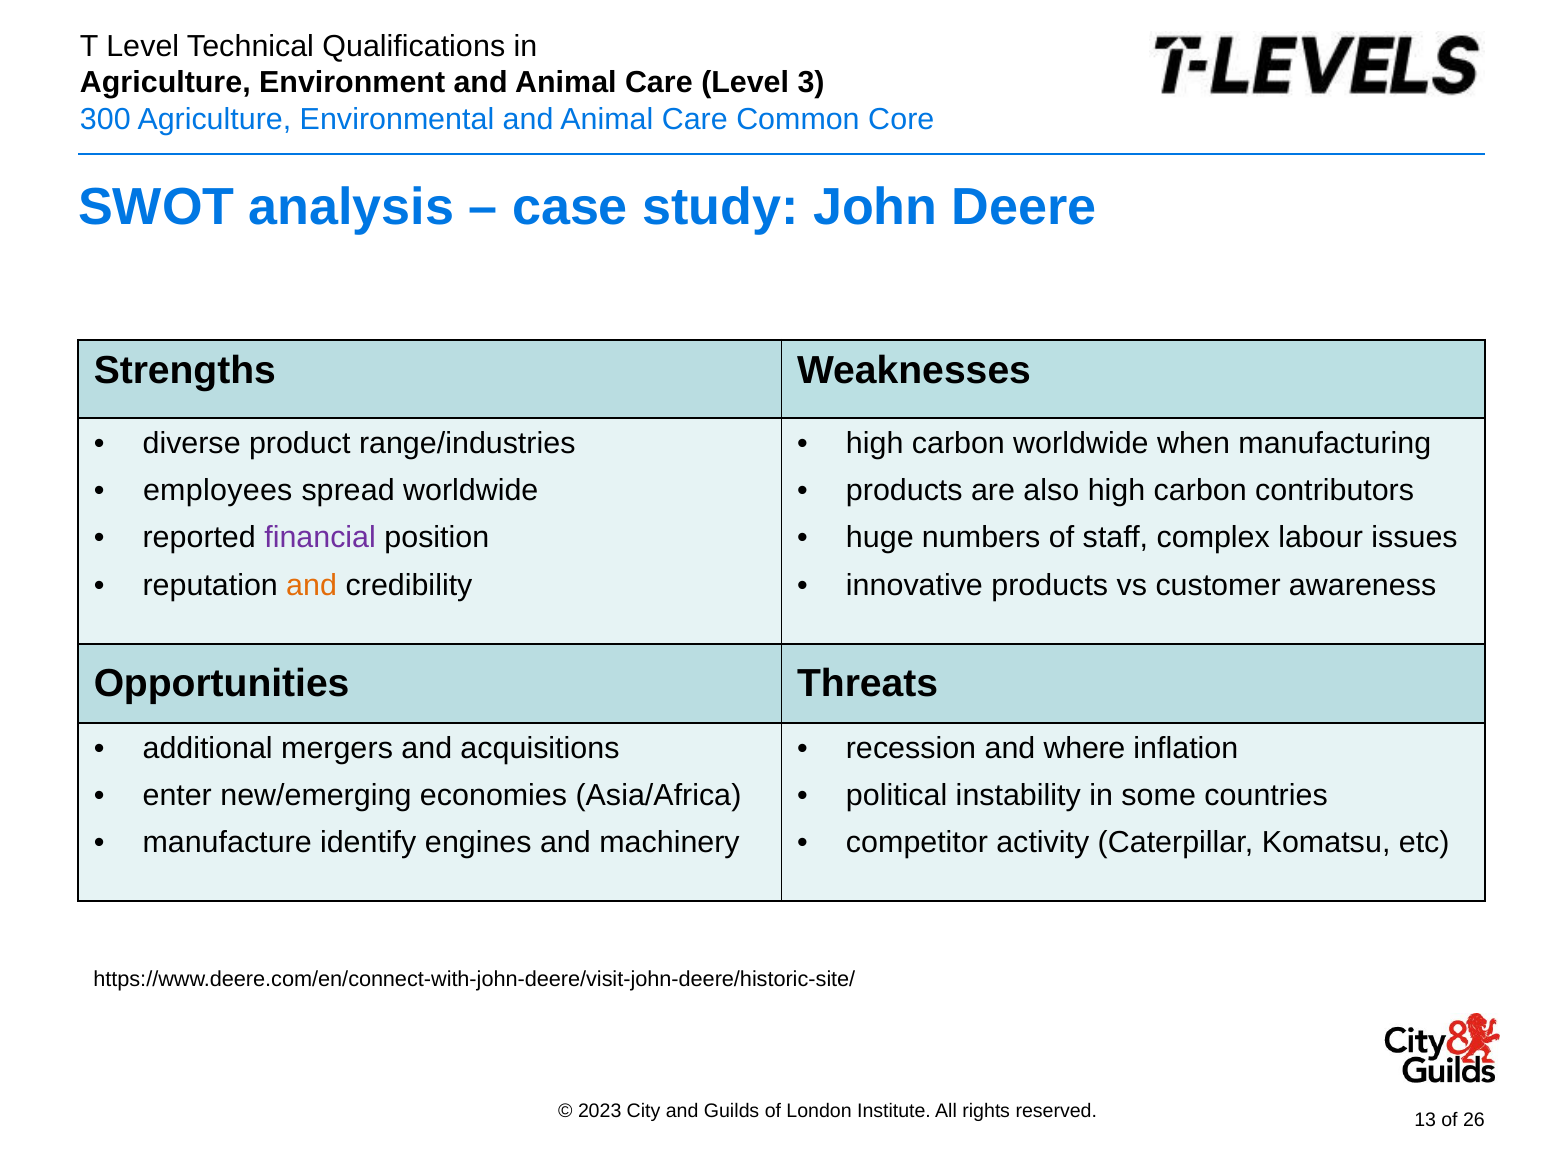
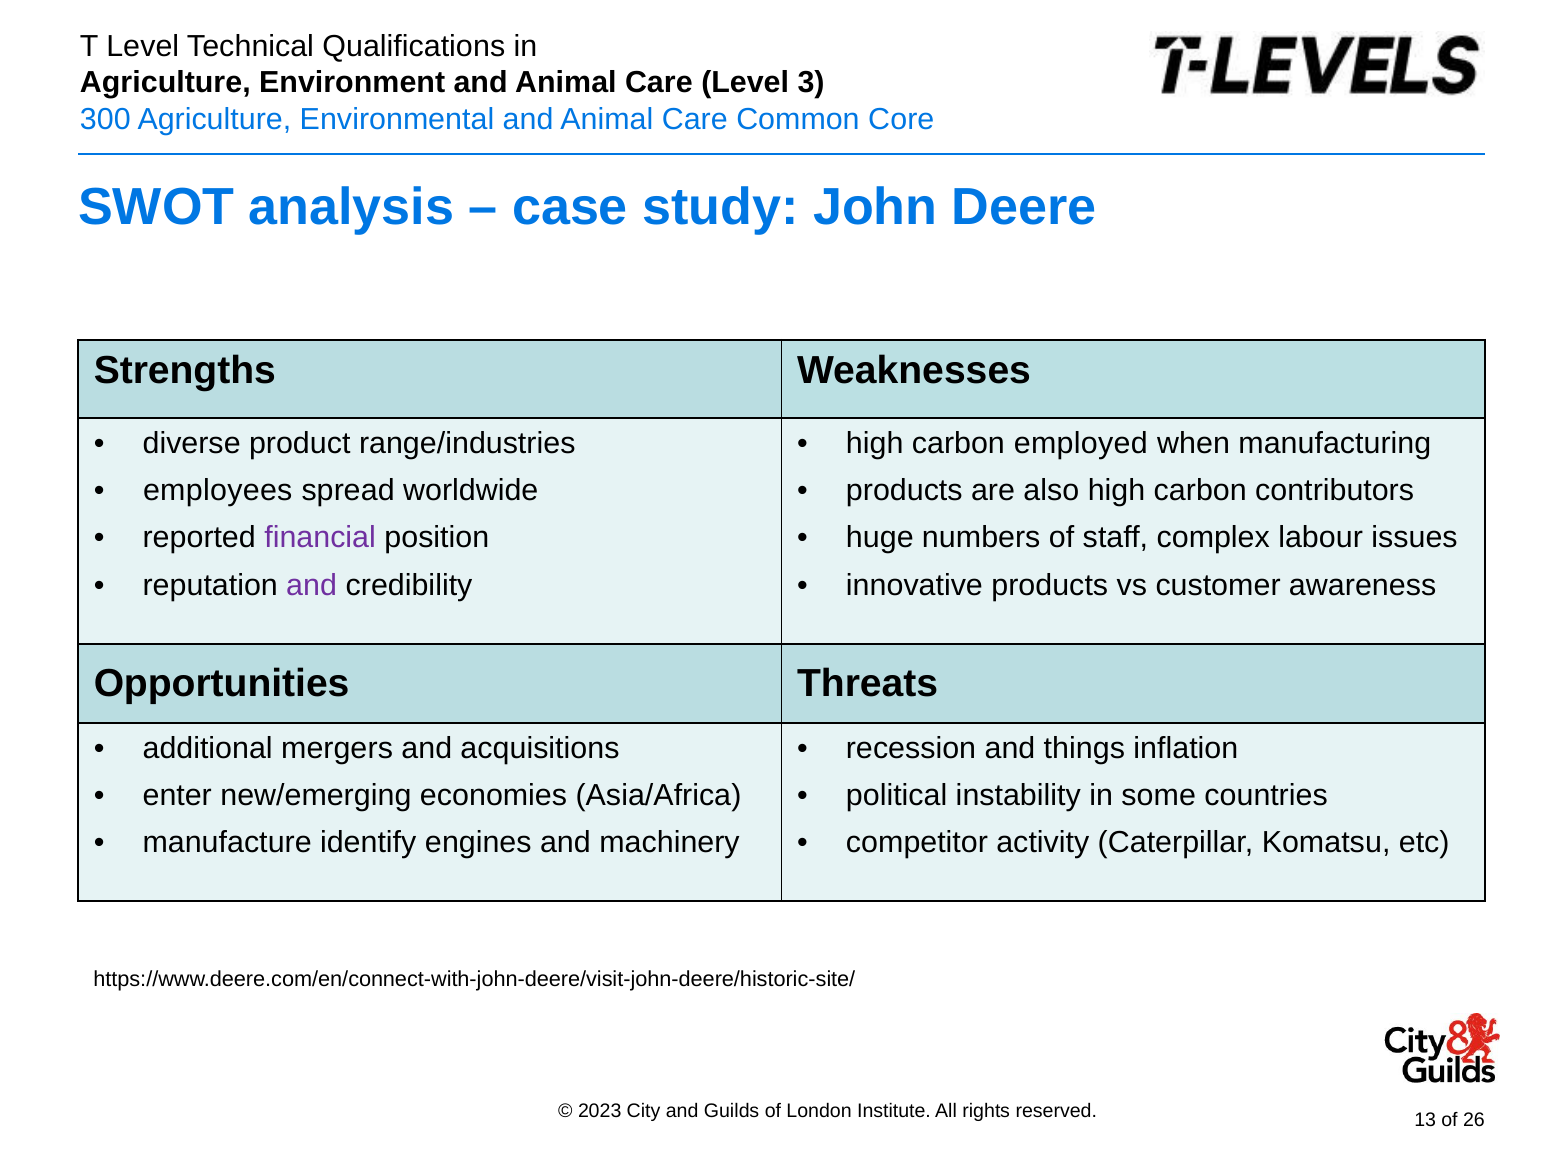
carbon worldwide: worldwide -> employed (1081, 444)
and colour: orange -> purple (312, 585)
where: where -> things (1084, 748)
